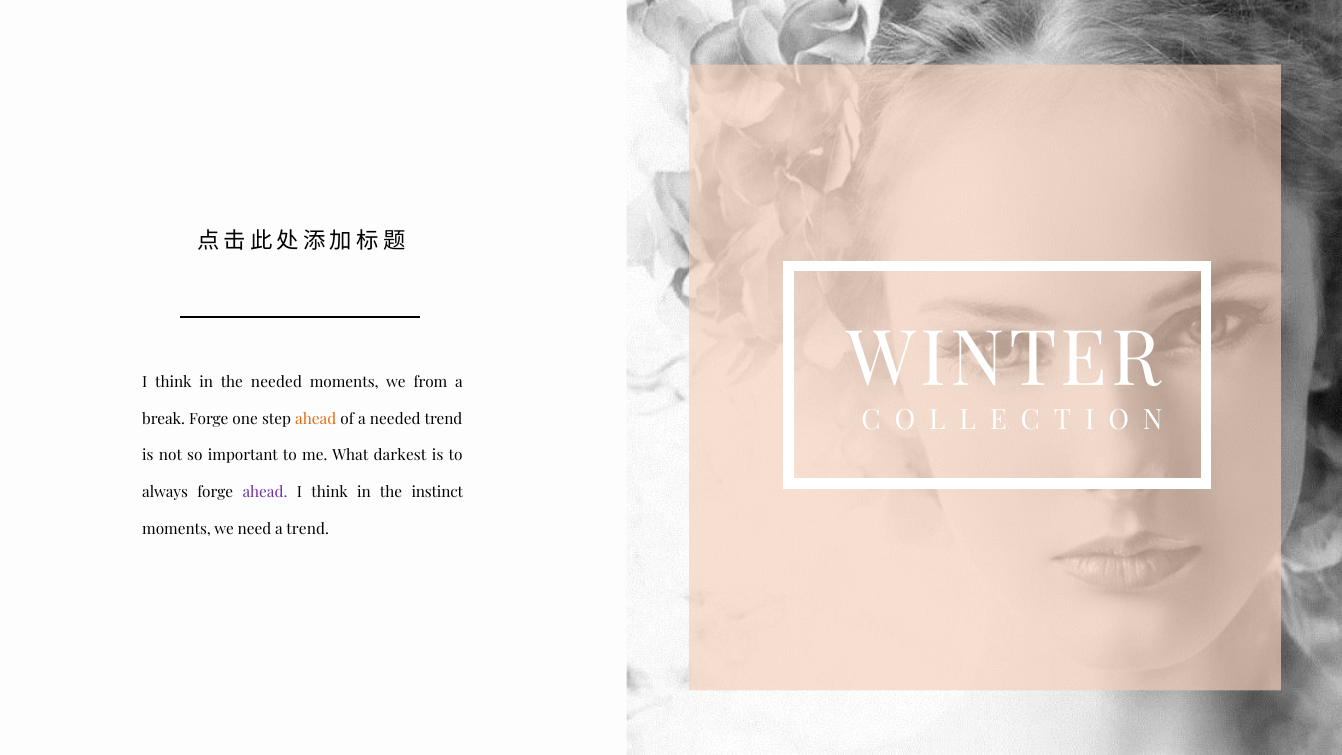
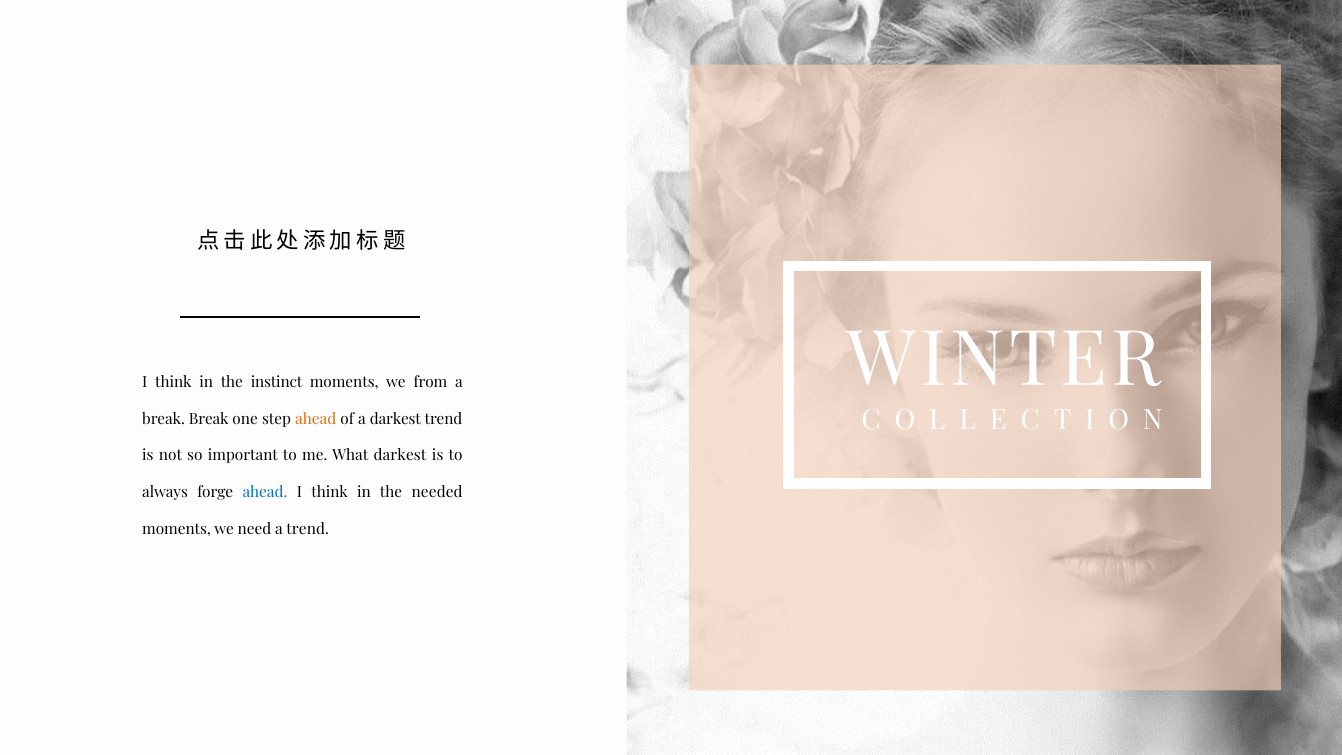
the needed: needed -> instinct (277, 382)
break Forge: Forge -> Break (209, 419)
a needed: needed -> darkest (395, 419)
ahead colour: purple -> blue (265, 493)
instinct: instinct -> needed (437, 493)
